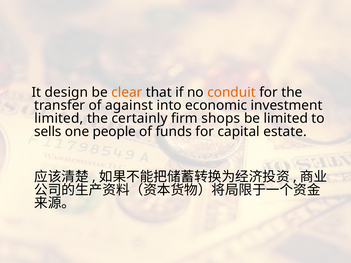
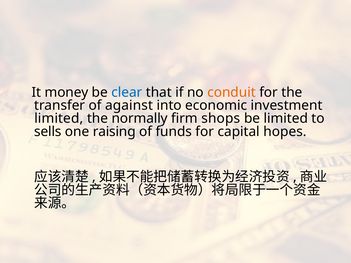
design: design -> money (67, 92)
clear colour: orange -> blue (127, 92)
certainly: certainly -> normally (140, 119)
people: people -> raising (114, 132)
estate: estate -> hopes (285, 132)
